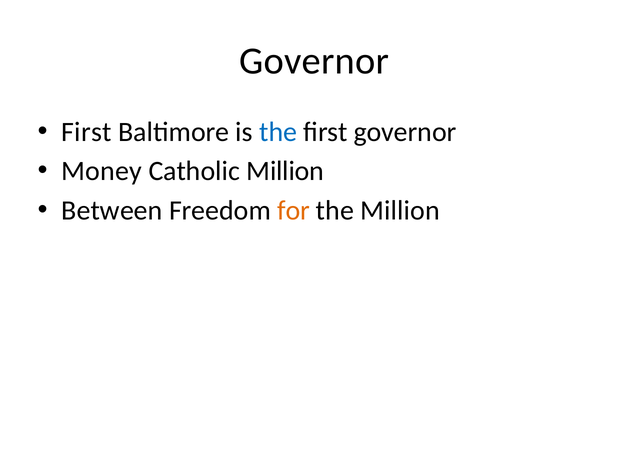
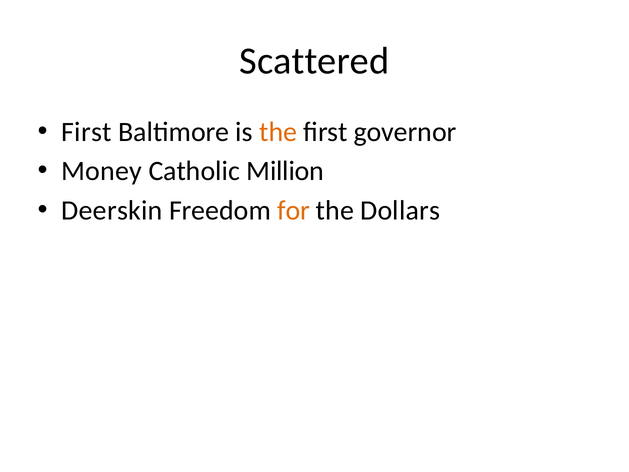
Governor: Governor -> Scattered (314, 61)
the colour: blue -> orange (278, 132)
Between: Between -> Deerskin (112, 210)
the Million: Million -> Dollars (400, 210)
